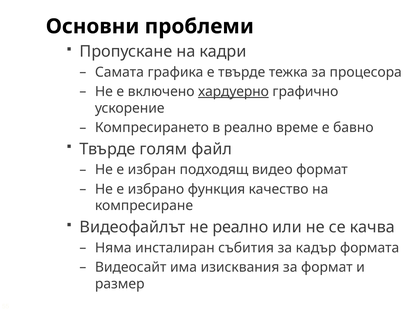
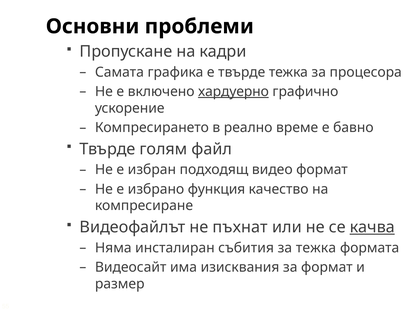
не реално: реално -> пъхнат (240, 227)
качва underline: none -> present (372, 227)
за кадър: кадър -> тежка (316, 248)
